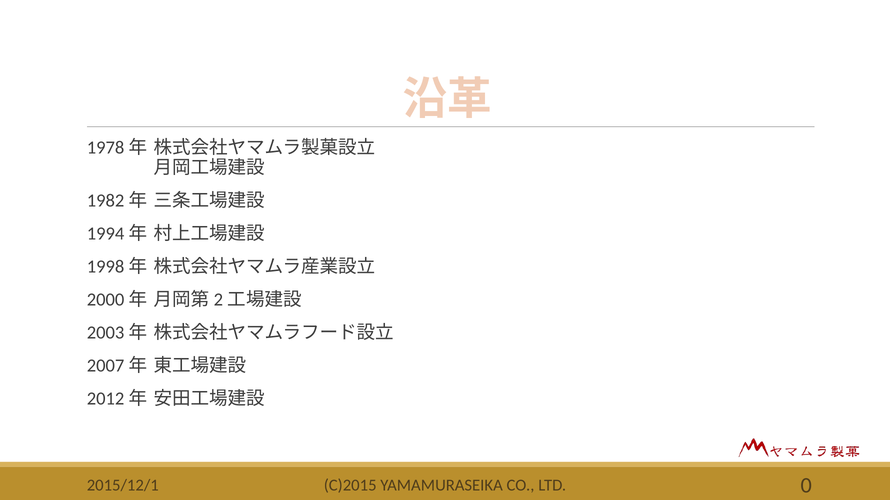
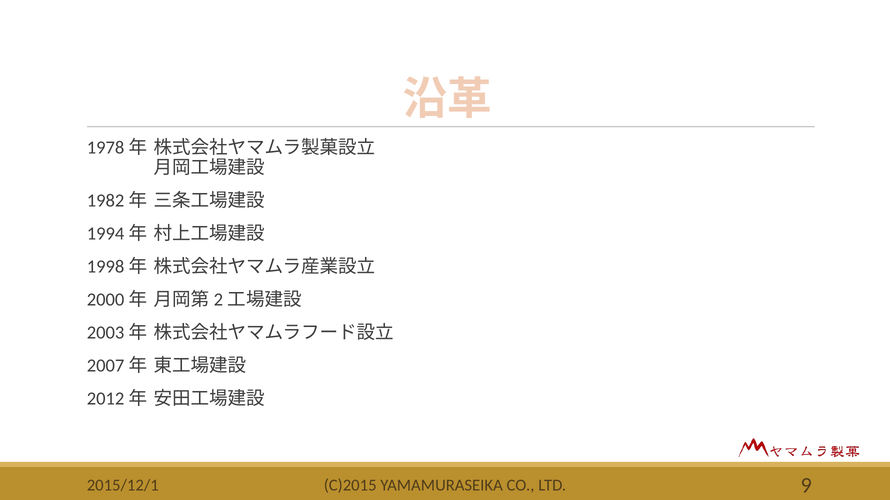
0: 0 -> 9 (806, 486)
